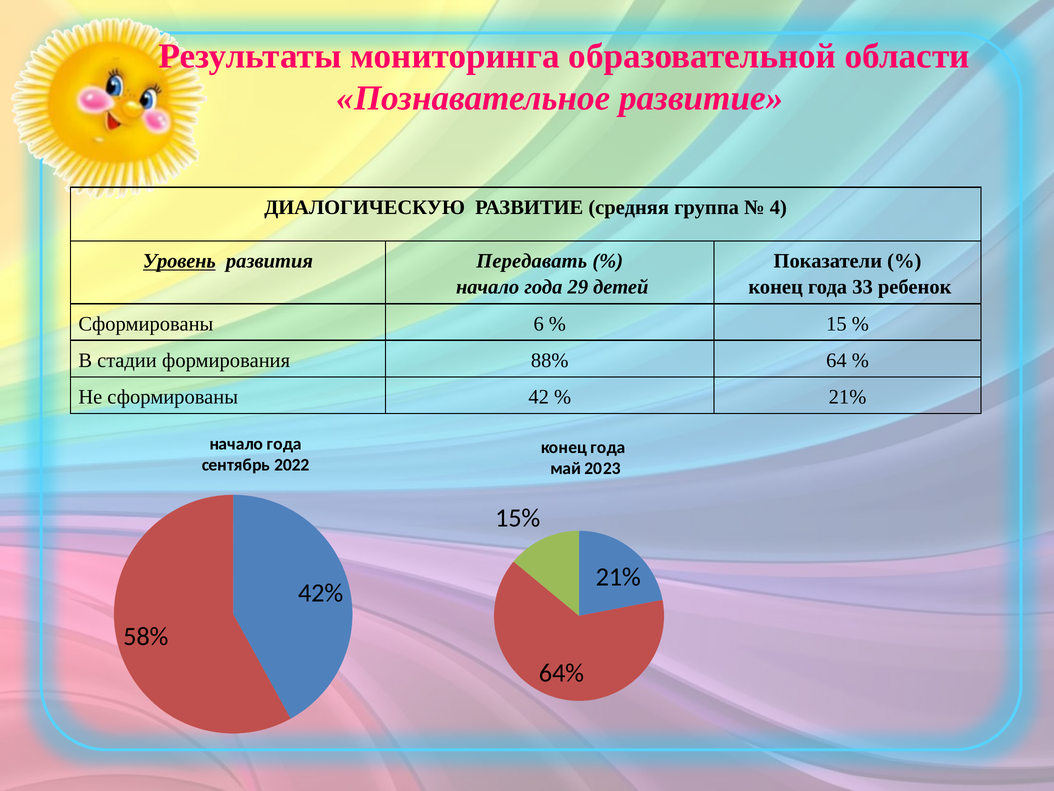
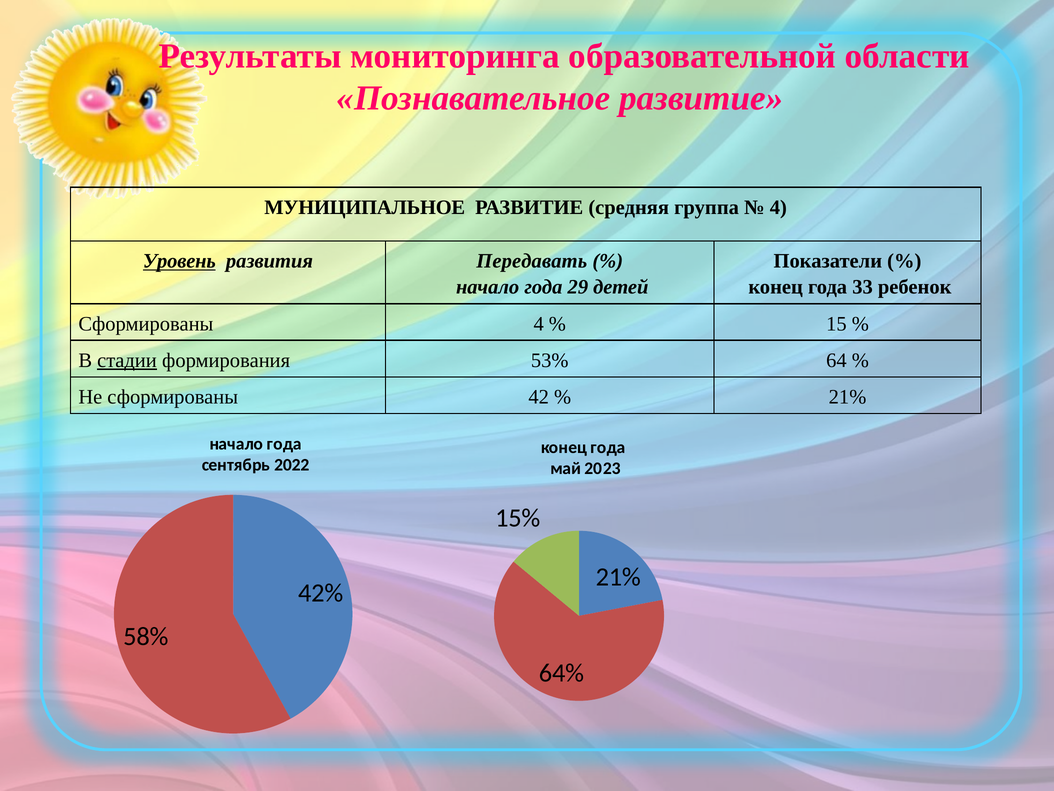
ДИАЛОГИЧЕСКУЮ: ДИАЛОГИЧЕСКУЮ -> МУНИЦИПАЛЬНОЕ (365, 207)
Сформированы 6: 6 -> 4 (539, 324)
стадии underline: none -> present (127, 360)
88%: 88% -> 53% (550, 360)
